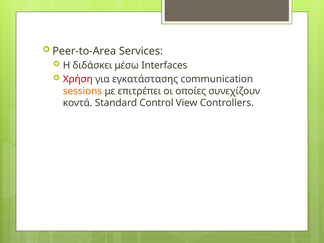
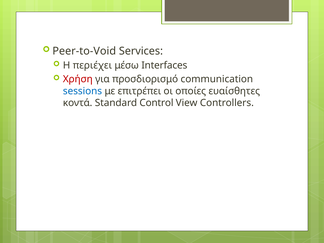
Peer-to-Area: Peer-to-Area -> Peer-to-Void (84, 51)
διδάσκει: διδάσκει -> περιέχει (92, 65)
εγκατάστασης: εγκατάστασης -> προσδιορισμό (145, 79)
sessions colour: orange -> blue (82, 91)
συνεχίζουν: συνεχίζουν -> ευαίσθητες (234, 91)
